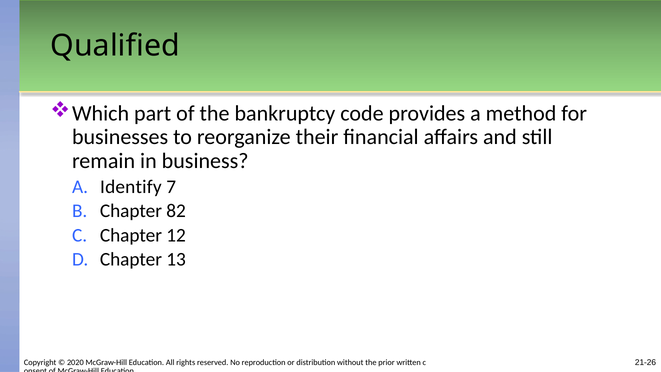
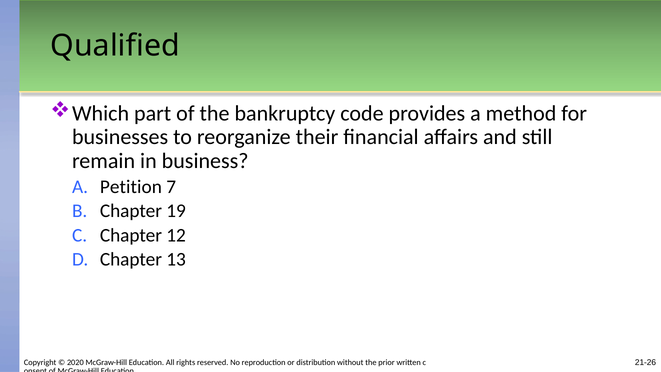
Identify: Identify -> Petition (131, 187)
82: 82 -> 19 (176, 211)
